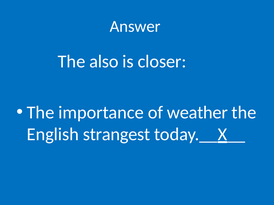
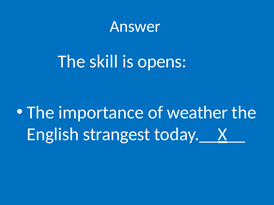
also: also -> skill (104, 62)
closer: closer -> opens (162, 62)
